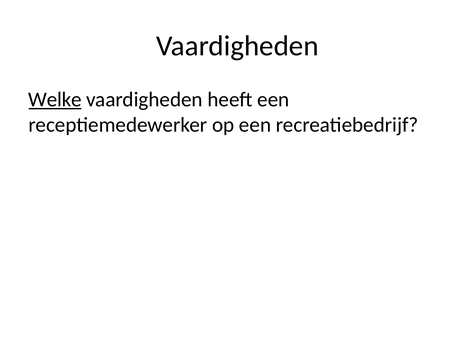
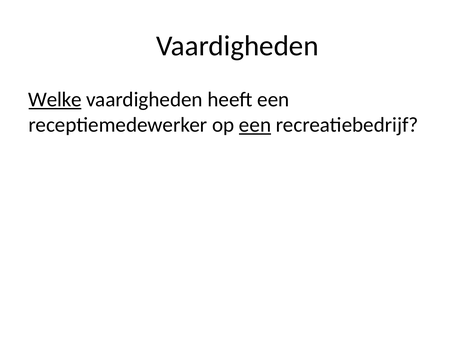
een underline: none -> present (255, 125)
